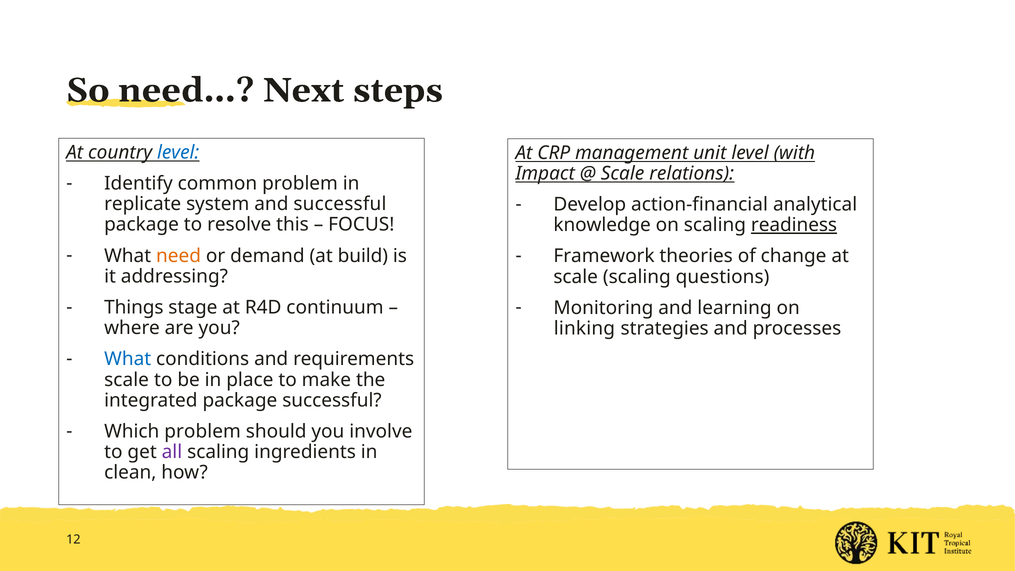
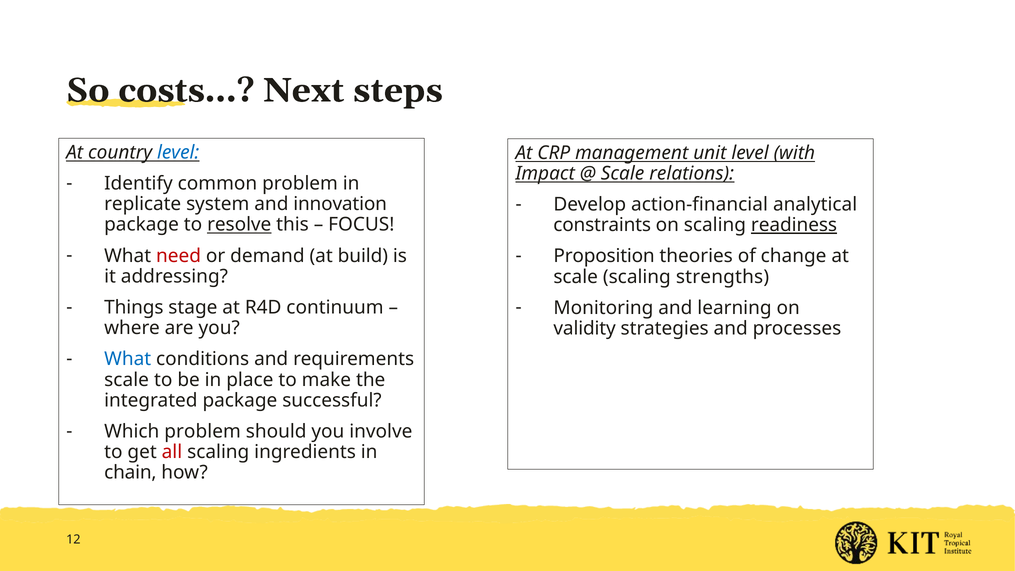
need…: need… -> costs… (187, 90)
and successful: successful -> innovation (340, 204)
resolve underline: none -> present (239, 225)
knowledge: knowledge -> constraints (602, 225)
need colour: orange -> red (179, 256)
Framework: Framework -> Proposition (604, 256)
questions: questions -> strengths (723, 277)
linking: linking -> validity (585, 328)
all colour: purple -> red (172, 452)
clean: clean -> chain (130, 473)
